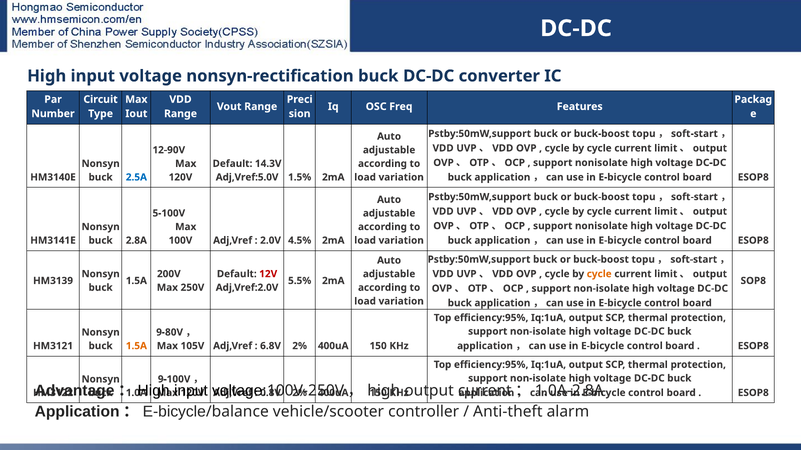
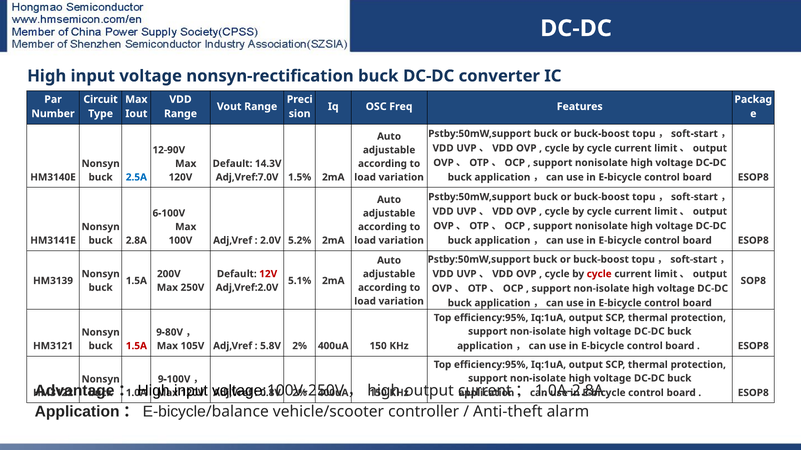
Adj,Vref:5.0V: Adj,Vref:5.0V -> Adj,Vref:7.0V (247, 177)
5-100V: 5-100V -> 6-100V (169, 213)
4.5%: 4.5% -> 5.2% (300, 241)
cycle colour: orange -> red (599, 274)
5.5%: 5.5% -> 5.1% (300, 281)
1.5A colour: orange -> red (136, 346)
6.8V: 6.8V -> 5.8V (271, 346)
